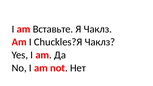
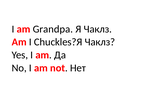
Вставьте: Вставьте -> Grandpa (53, 29)
